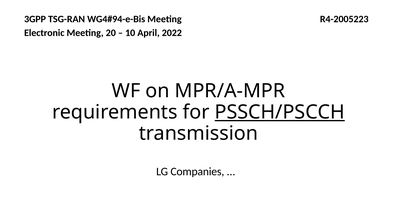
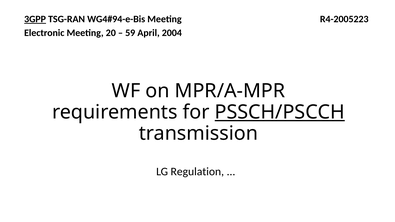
3GPP underline: none -> present (35, 19)
10: 10 -> 59 (130, 33)
2022: 2022 -> 2004 (172, 33)
Companies: Companies -> Regulation (197, 172)
